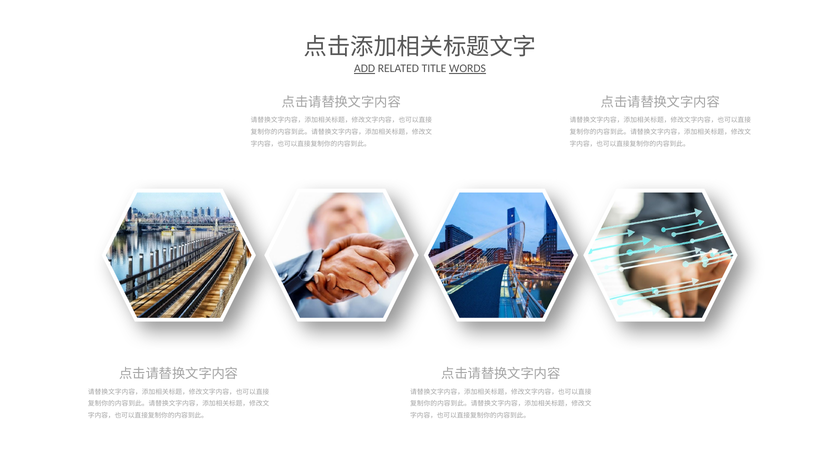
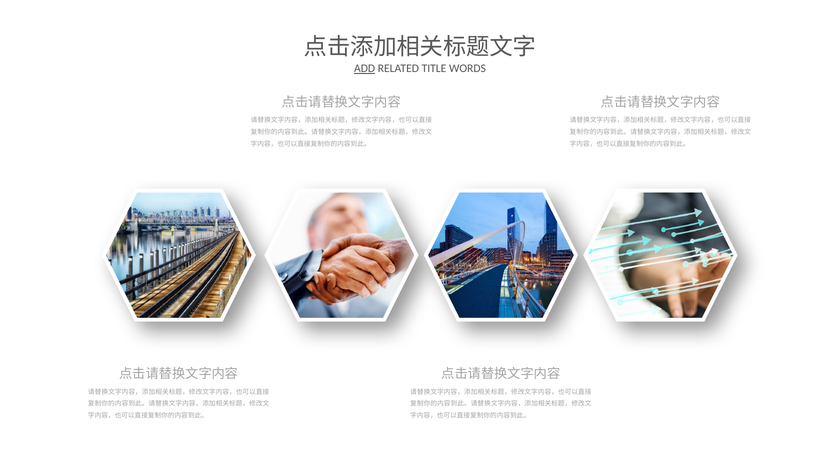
WORDS underline: present -> none (467, 69)
